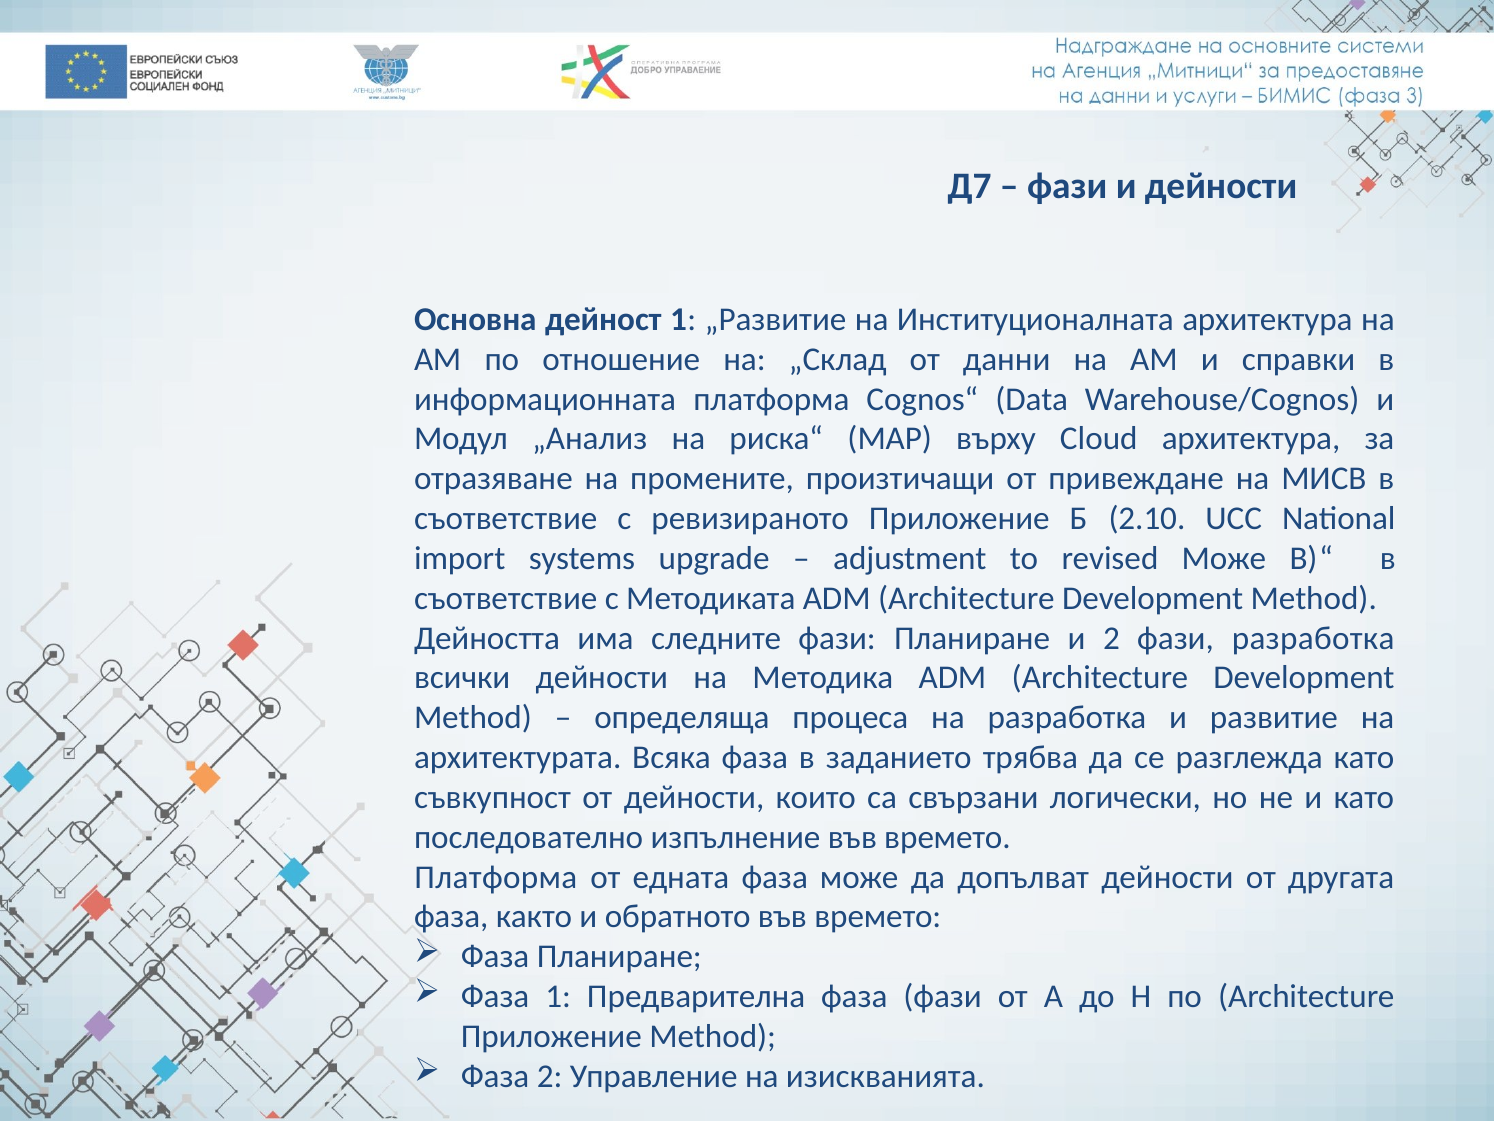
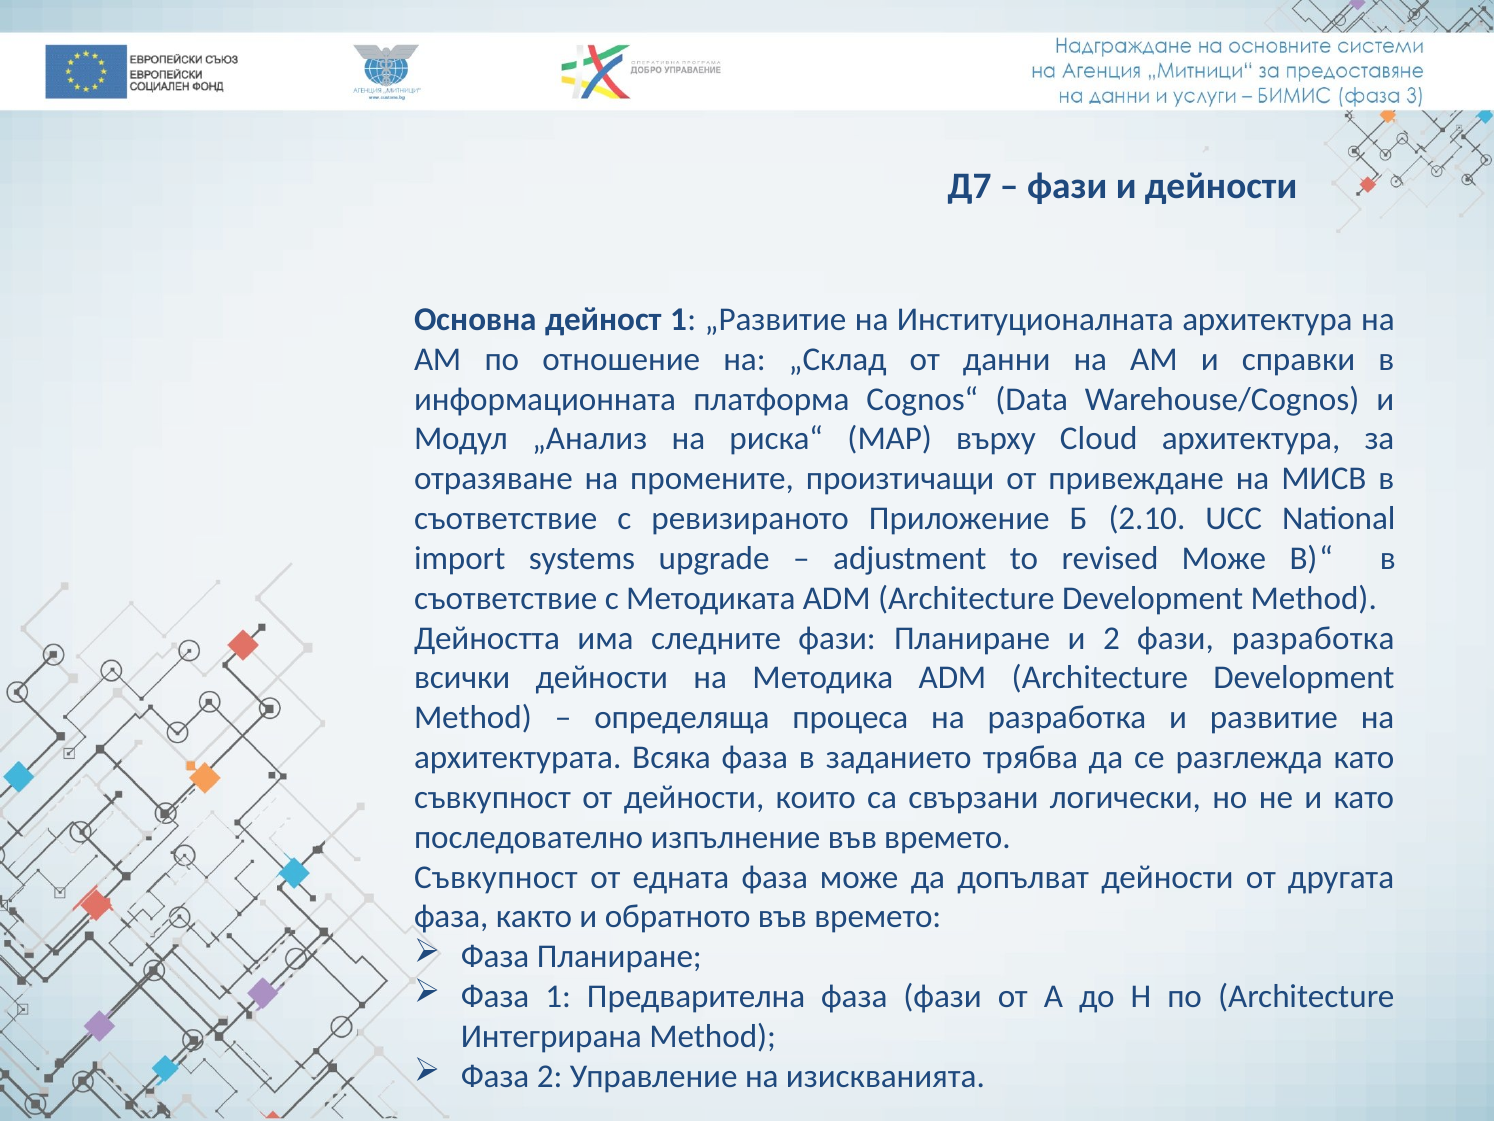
Платформа: Платформа -> Съвкупност (496, 877)
Приложение: Приложение -> Интегрирана (551, 1036)
